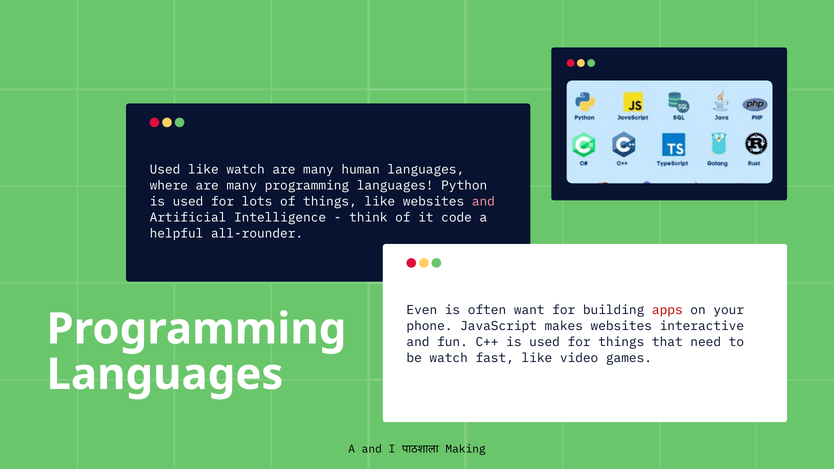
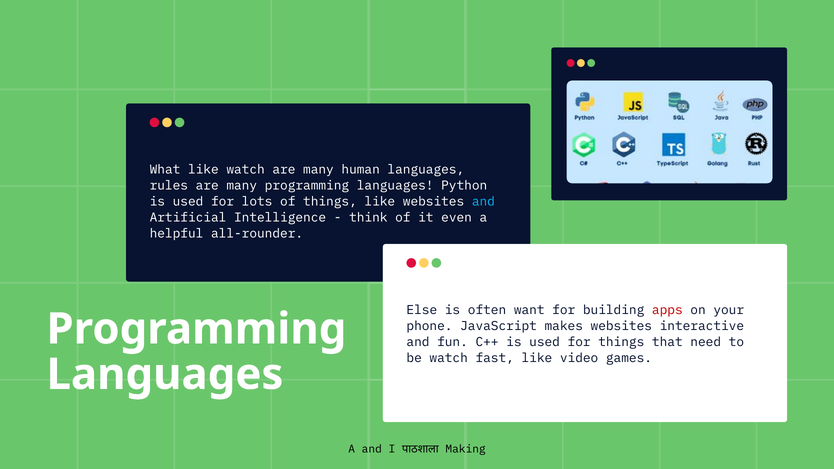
Used: Used -> What (165, 170)
where: where -> rules (169, 186)
and colour: pink -> light blue (483, 202)
code: code -> even (457, 218)
Even: Even -> Else (422, 310)
